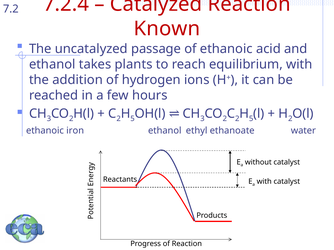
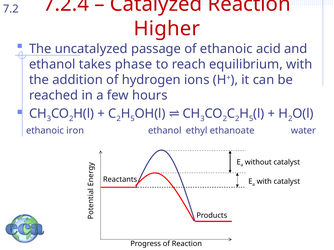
Known: Known -> Higher (167, 29)
plants: plants -> phase (134, 64)
